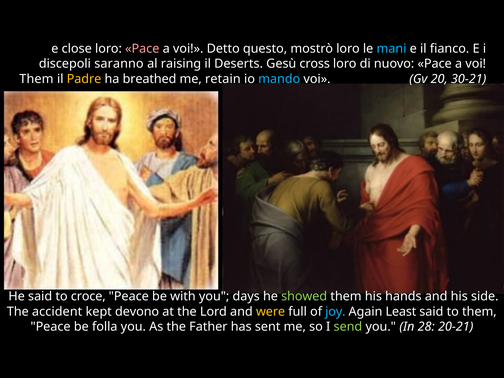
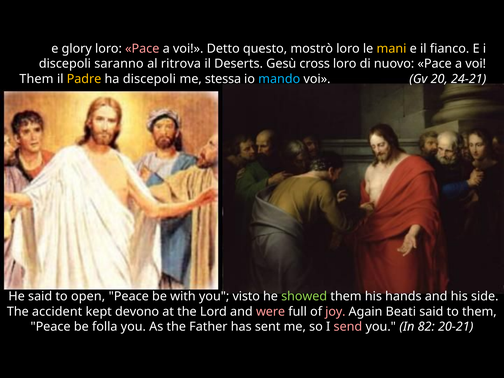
close: close -> glory (77, 49)
mani colour: light blue -> yellow (392, 49)
raising: raising -> ritrova (181, 64)
ha breathed: breathed -> discepoli (149, 79)
retain: retain -> stessa (223, 79)
30-21: 30-21 -> 24-21 (469, 79)
croce: croce -> open (88, 296)
days: days -> visto (246, 296)
were colour: yellow -> pink (271, 312)
joy colour: light blue -> pink (335, 312)
Least: Least -> Beati (401, 312)
send colour: light green -> pink (348, 327)
28: 28 -> 82 (426, 327)
